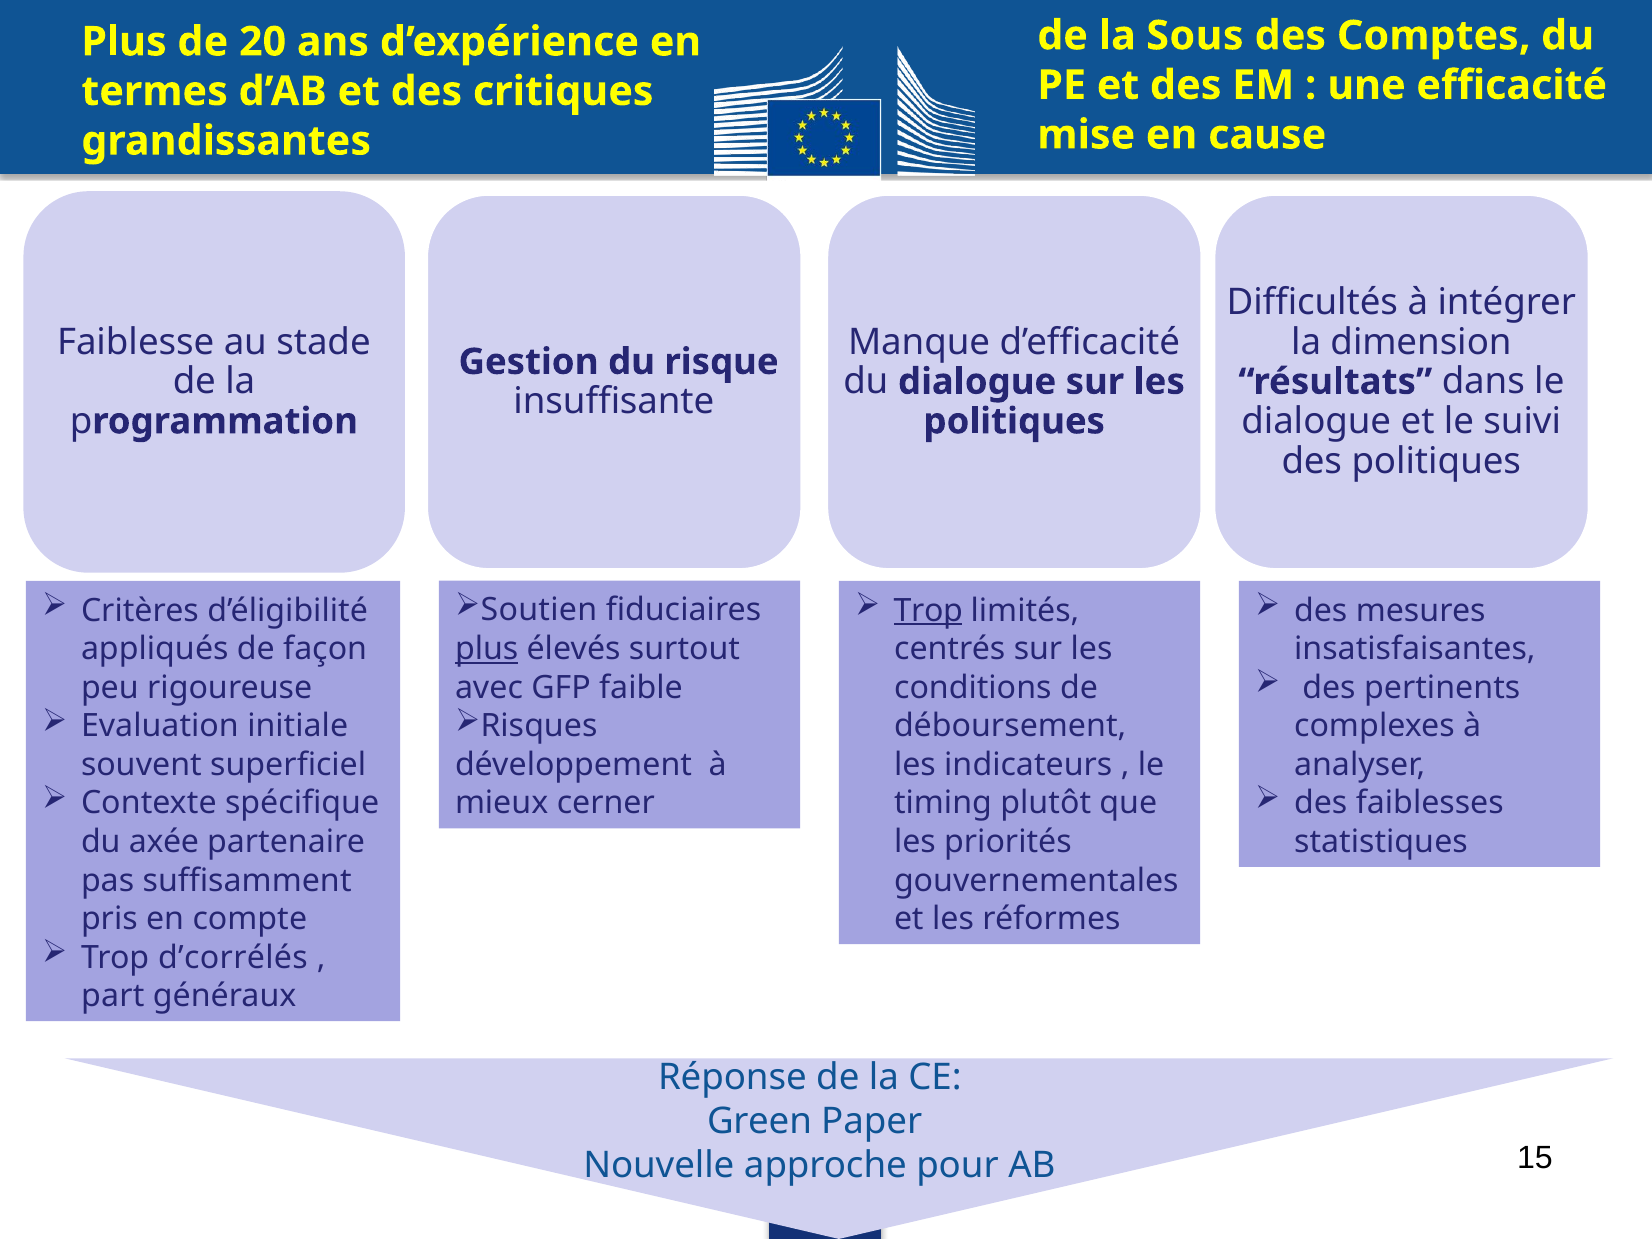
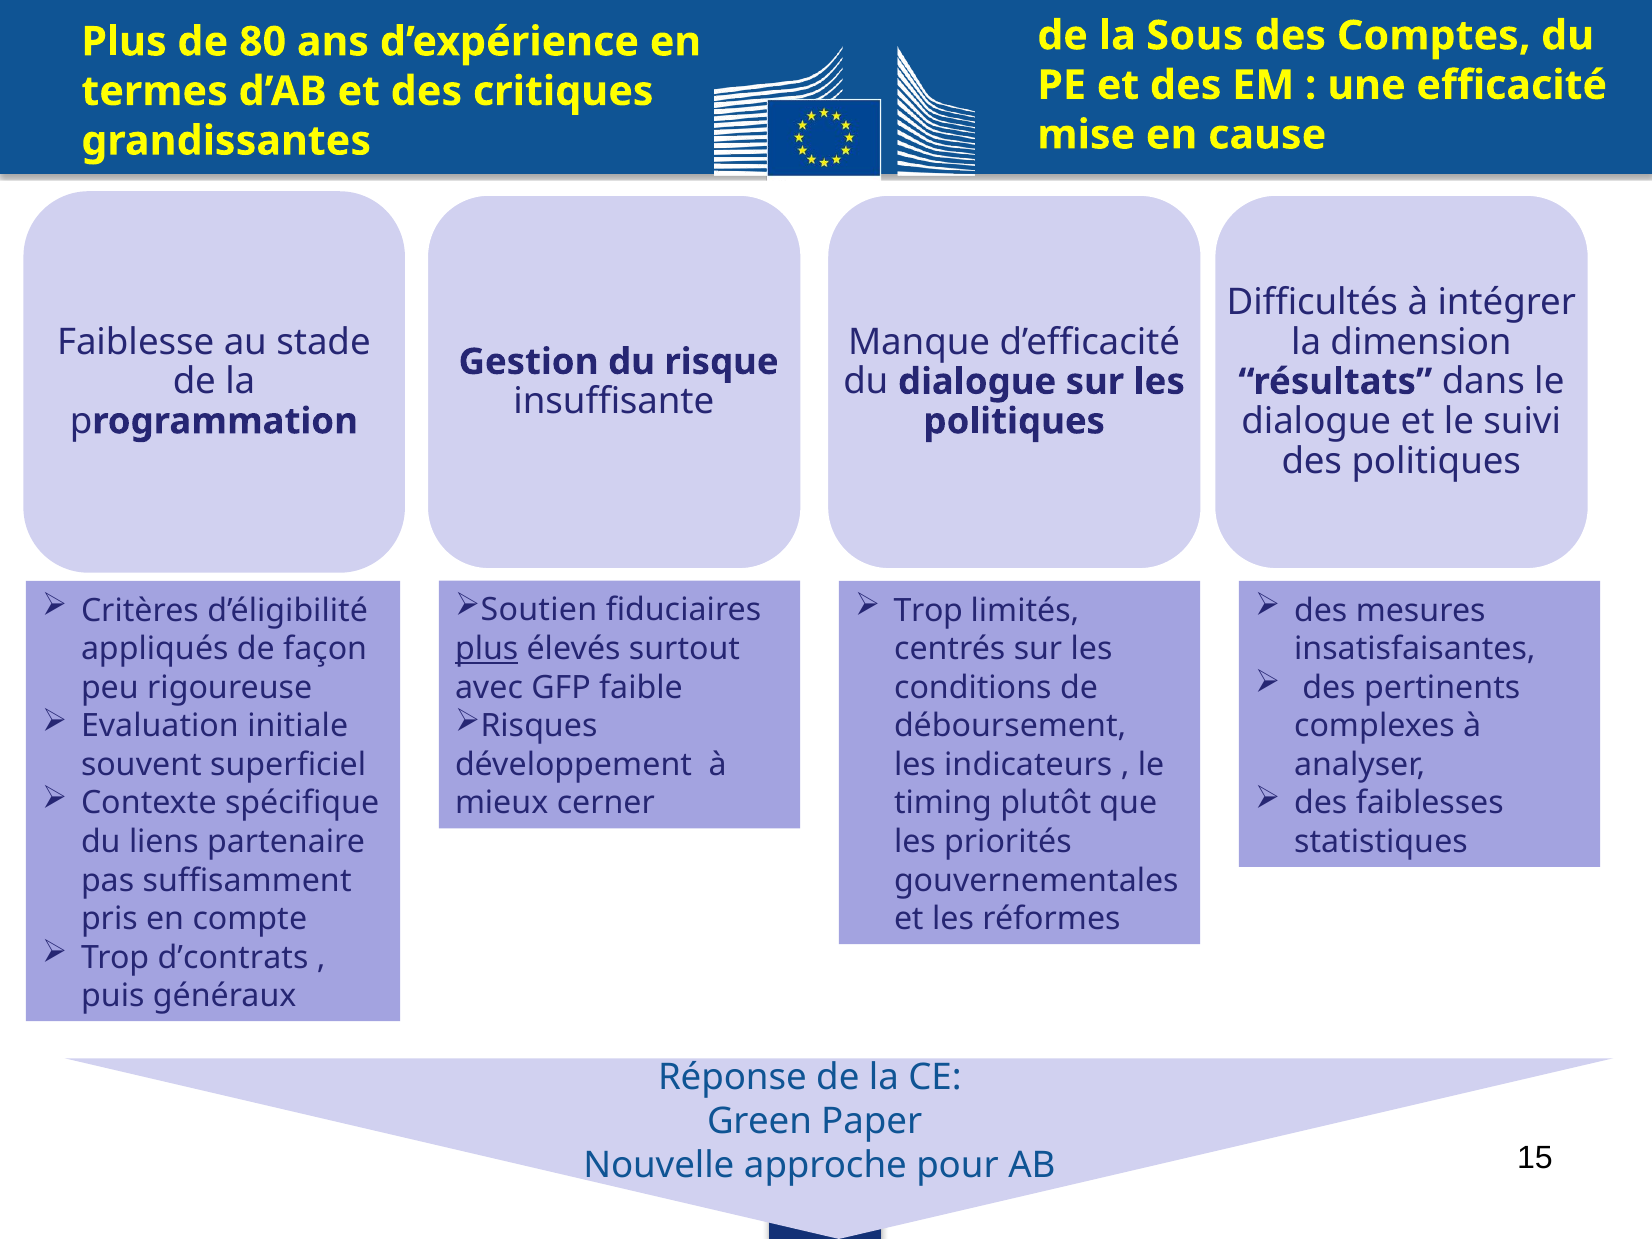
20: 20 -> 80 (263, 42)
Trop underline: present -> none (928, 610)
axée: axée -> liens (164, 842)
d’corrélés: d’corrélés -> d’contrats (233, 958)
part: part -> puis (113, 996)
